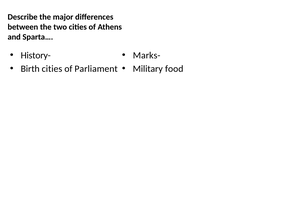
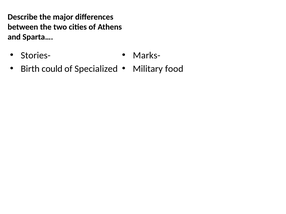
History-: History- -> Stories- (36, 55)
Birth cities: cities -> could (52, 69)
Parliament: Parliament -> Specialized (96, 69)
